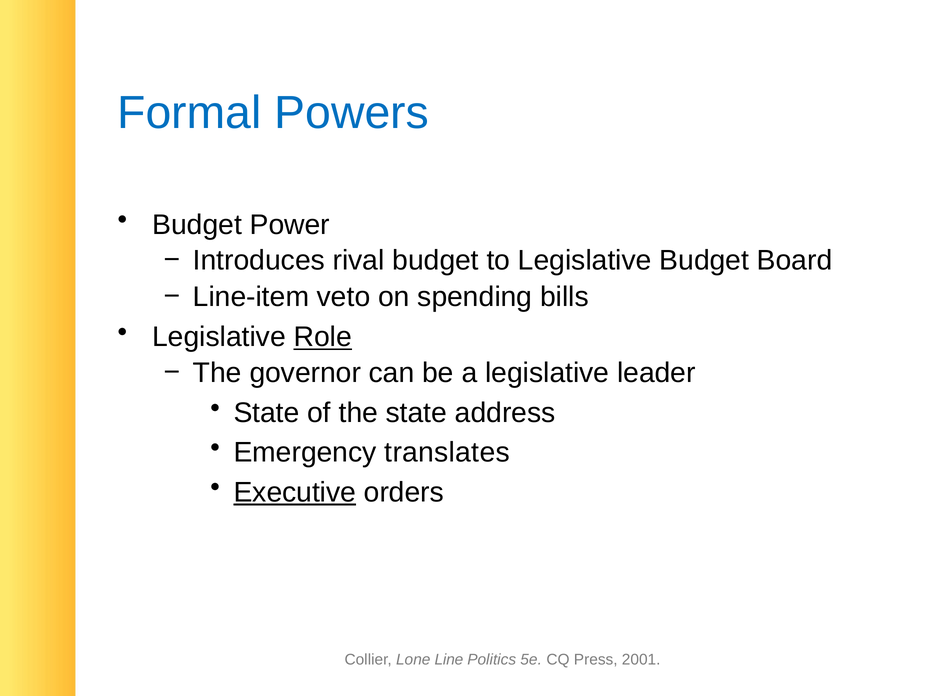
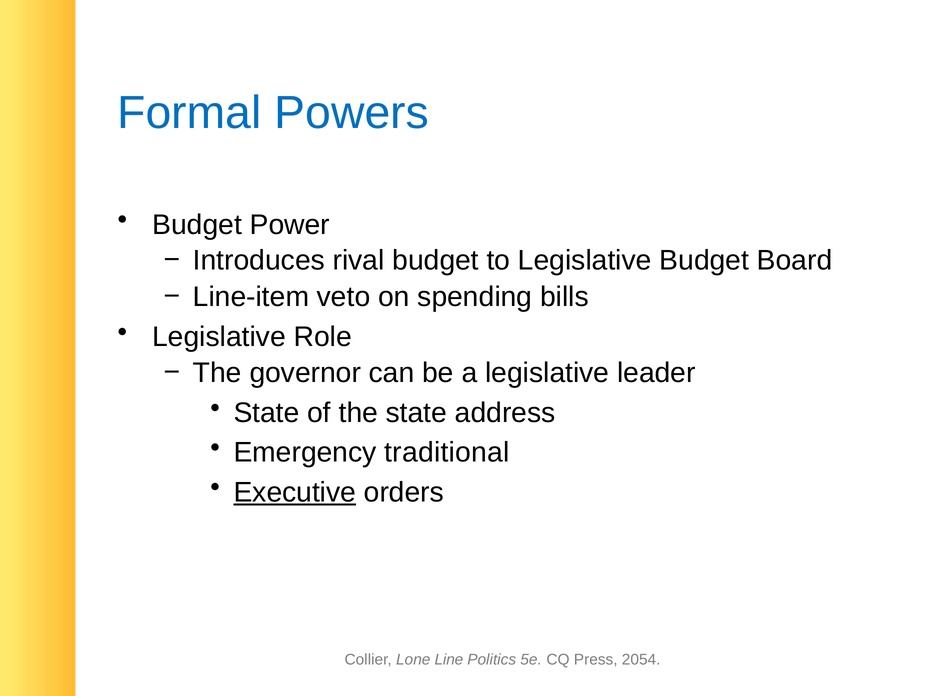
Role underline: present -> none (323, 337)
translates: translates -> traditional (447, 453)
2001: 2001 -> 2054 (641, 660)
